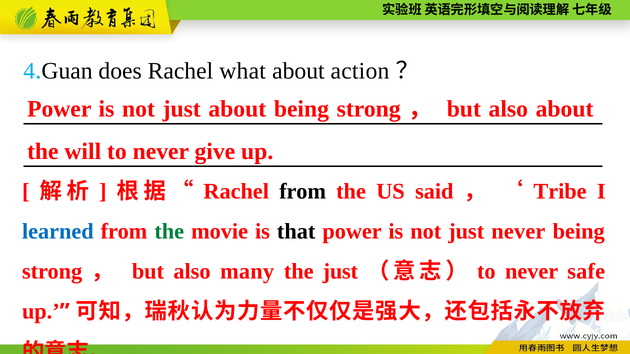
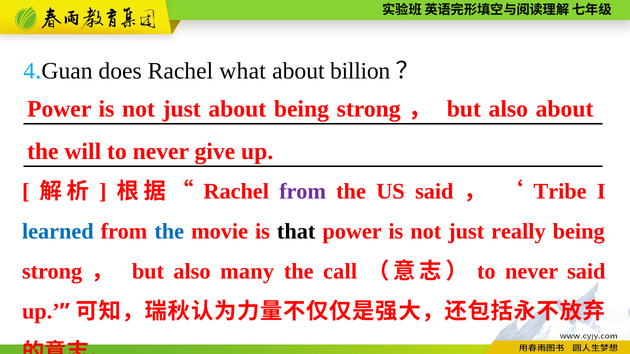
action: action -> billion (360, 71)
from colour: black -> purple (303, 192)
the colour: green -> blue (169, 232)
just never: never -> really (518, 232)
the just: just -> call (340, 272)
never safe: safe -> said (586, 272)
